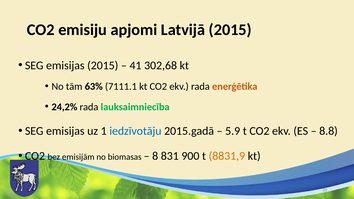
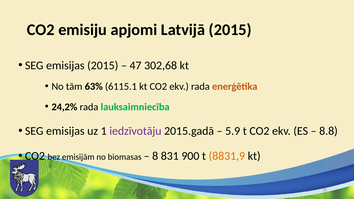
41: 41 -> 47 (135, 65)
7111.1: 7111.1 -> 6115.1 (121, 87)
iedzīvotāju colour: blue -> purple (135, 131)
